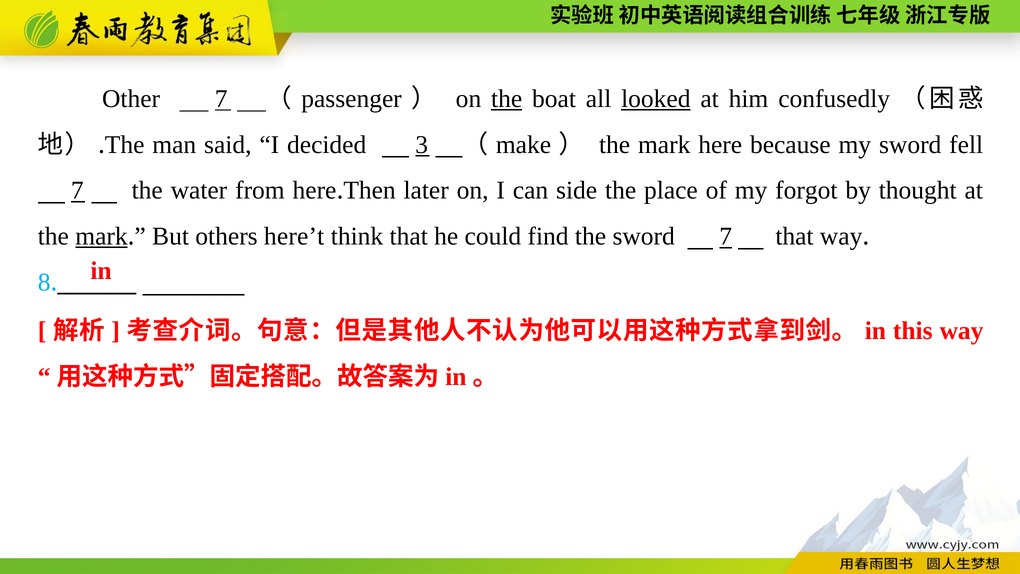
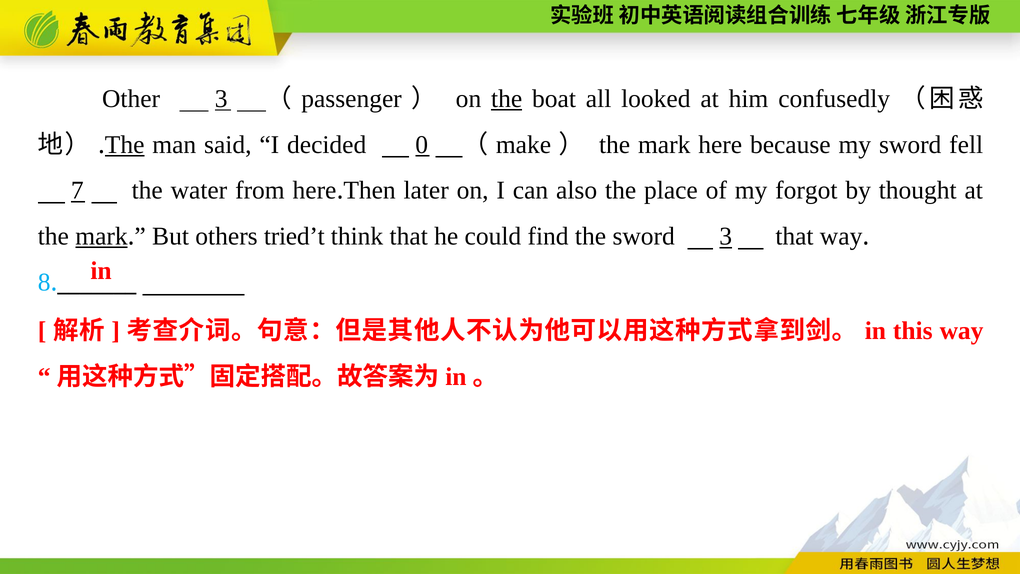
Other 7: 7 -> 3 (221, 99)
looked underline: present -> none (656, 99)
The underline: none -> present (125, 145)
3: 3 -> 0 (422, 145)
side: side -> also (577, 190)
here’t: here’t -> tried’t (294, 236)
sword 7: 7 -> 3 (726, 236)
